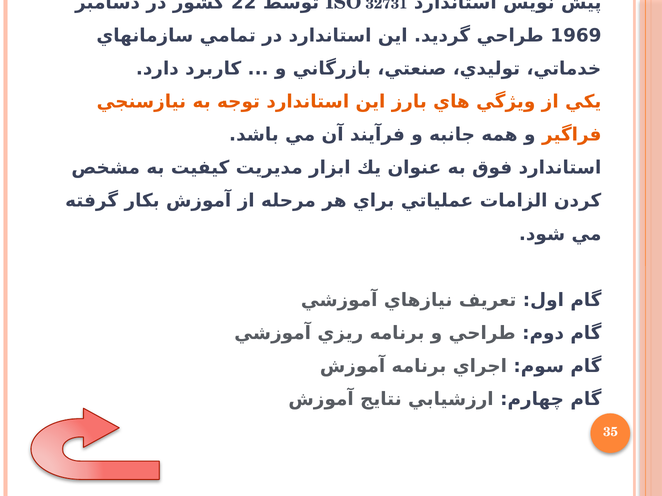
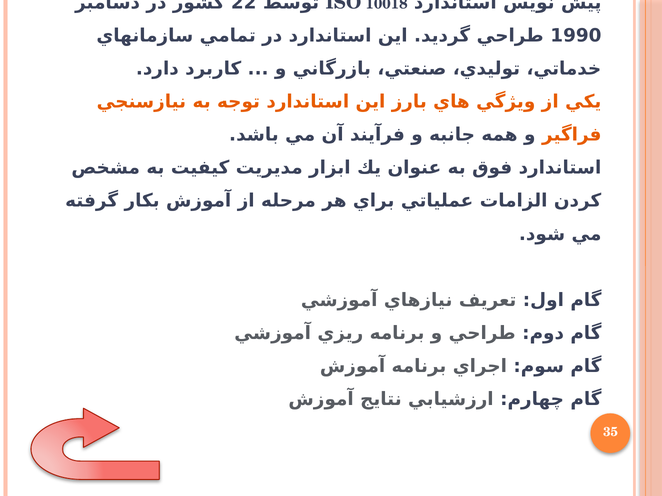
32731: 32731 -> 10018 (387, 4)
1969: 1969 -> 1990 (576, 36)
